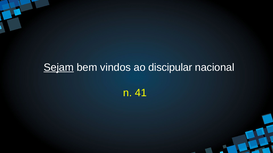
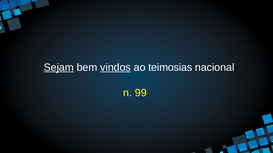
vindos underline: none -> present (116, 68)
discipular: discipular -> teimosias (170, 68)
41: 41 -> 99 (141, 93)
